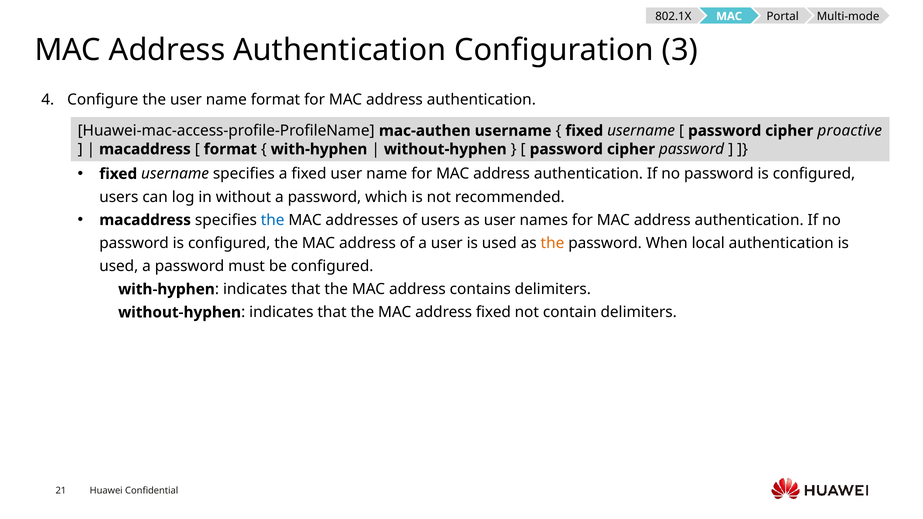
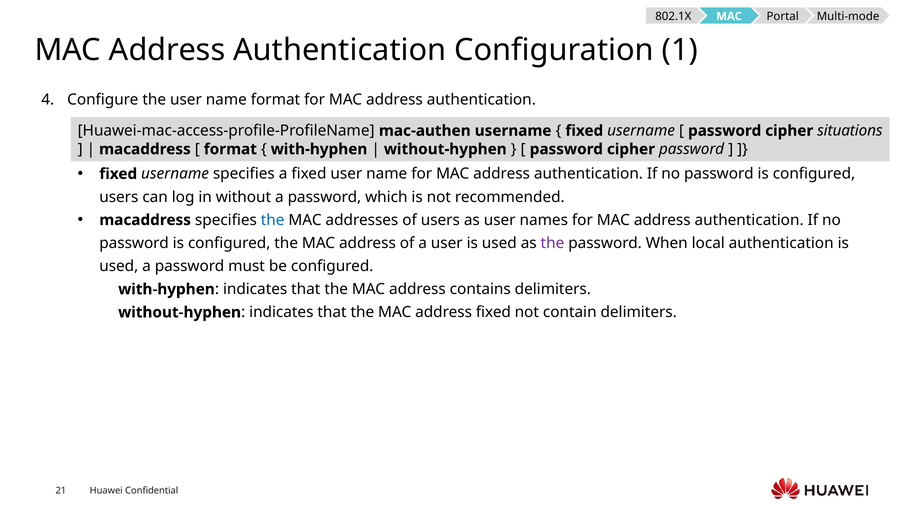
3: 3 -> 1 (680, 50)
proactive: proactive -> situations (850, 131)
the colour: orange -> purple (552, 243)
